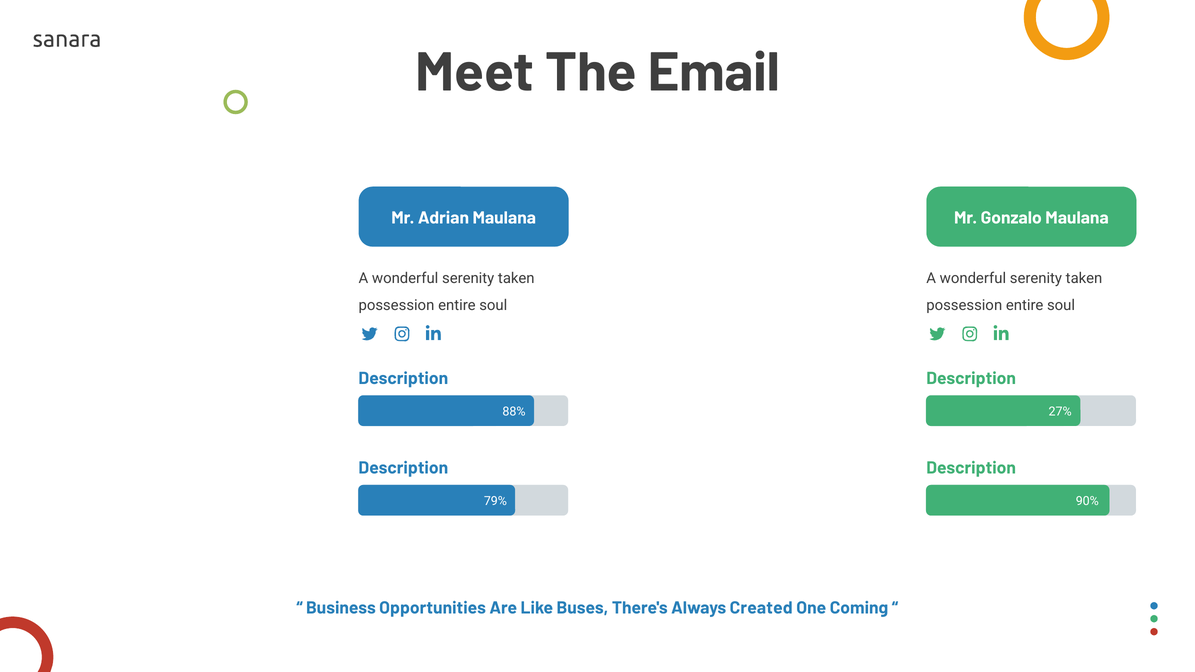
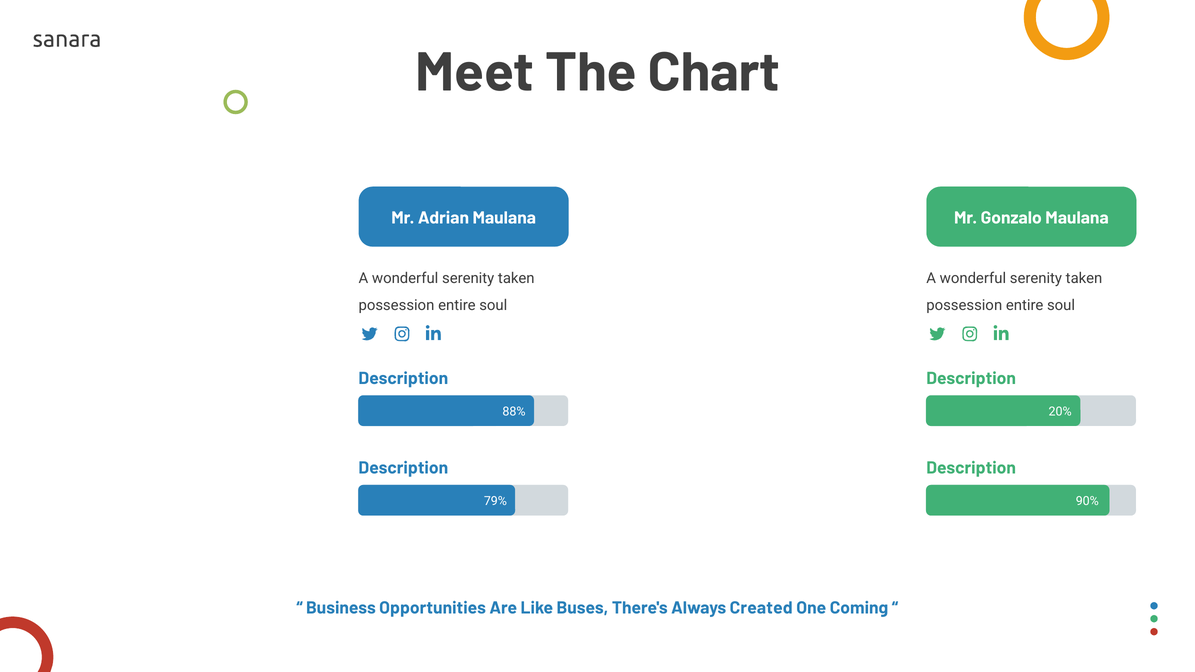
Email: Email -> Chart (714, 73)
27%: 27% -> 20% (1060, 412)
